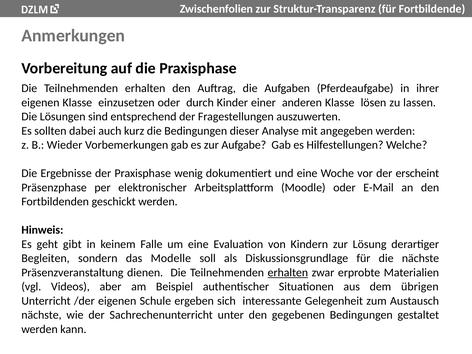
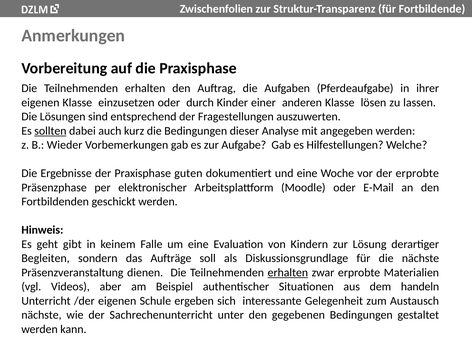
sollten underline: none -> present (50, 131)
wenig: wenig -> guten (188, 173)
der erscheint: erscheint -> erprobte (417, 173)
Modelle: Modelle -> Aufträge (171, 258)
übrigen: übrigen -> handeln (420, 287)
